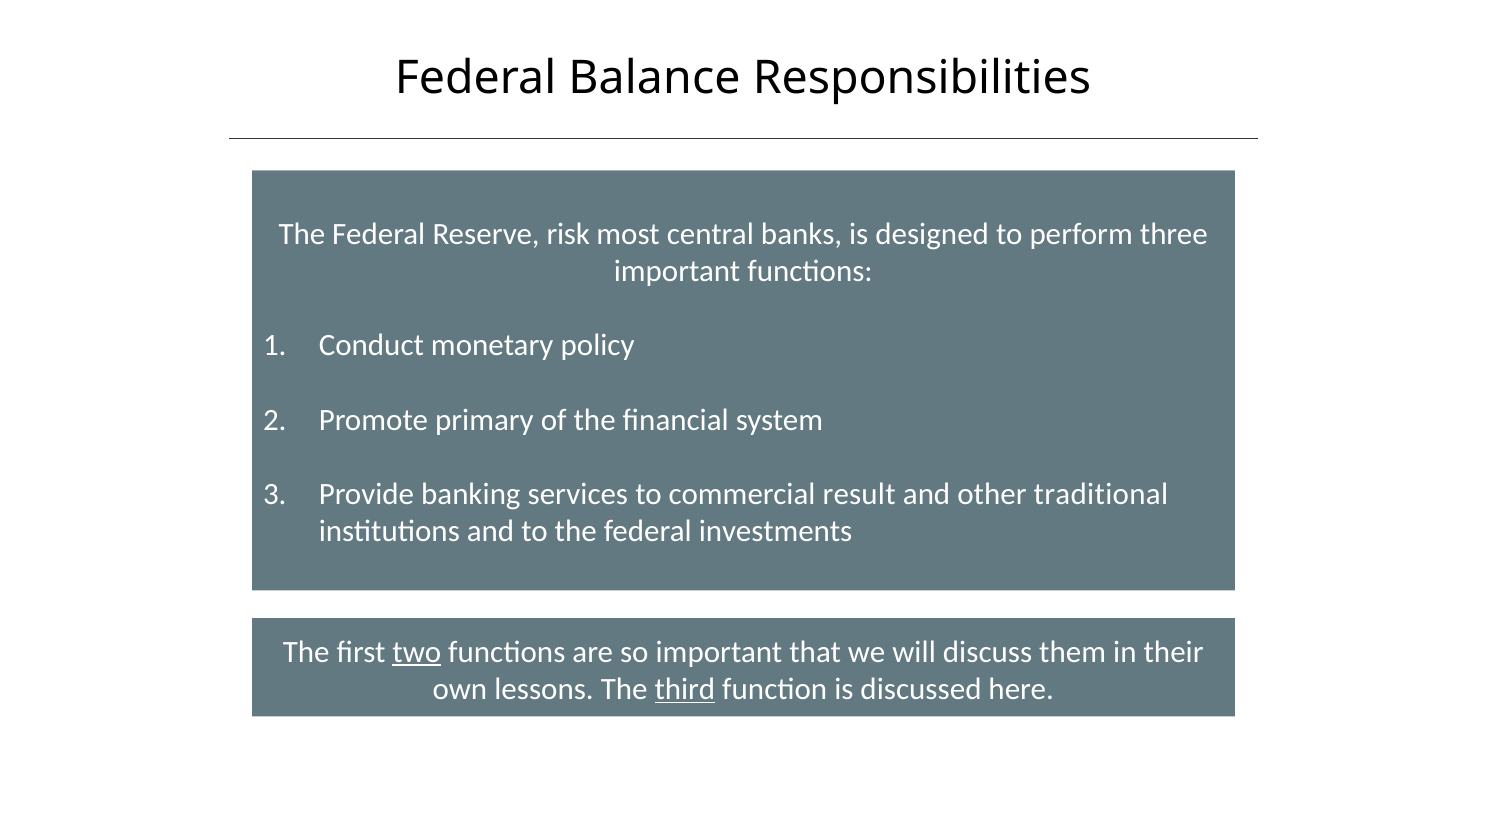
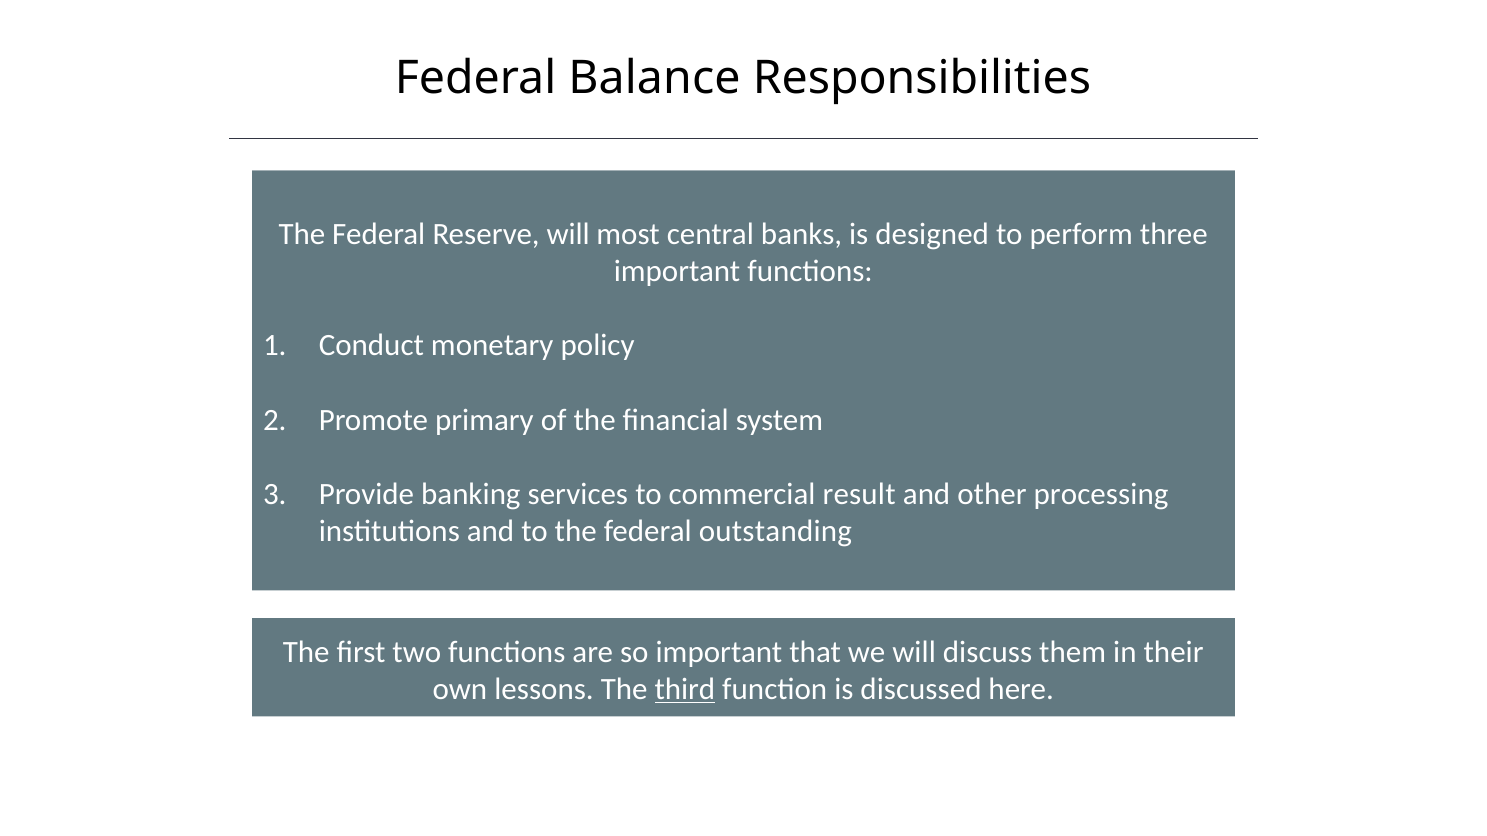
Reserve risk: risk -> will (568, 234)
traditional: traditional -> processing (1101, 494)
investments: investments -> outstanding (775, 532)
two underline: present -> none (417, 652)
